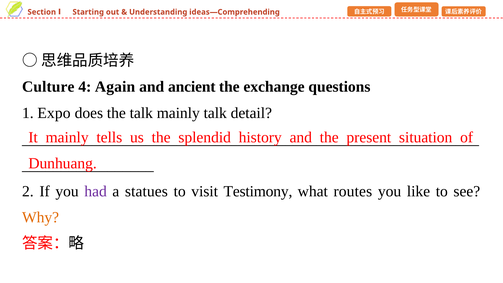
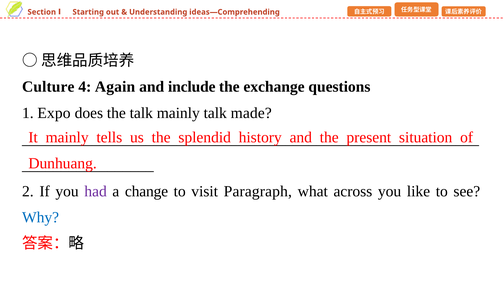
ancient: ancient -> include (192, 87)
detail: detail -> made (251, 113)
statues: statues -> change (147, 191)
Testimony: Testimony -> Paragraph (258, 191)
routes: routes -> across (353, 191)
Why colour: orange -> blue (41, 217)
